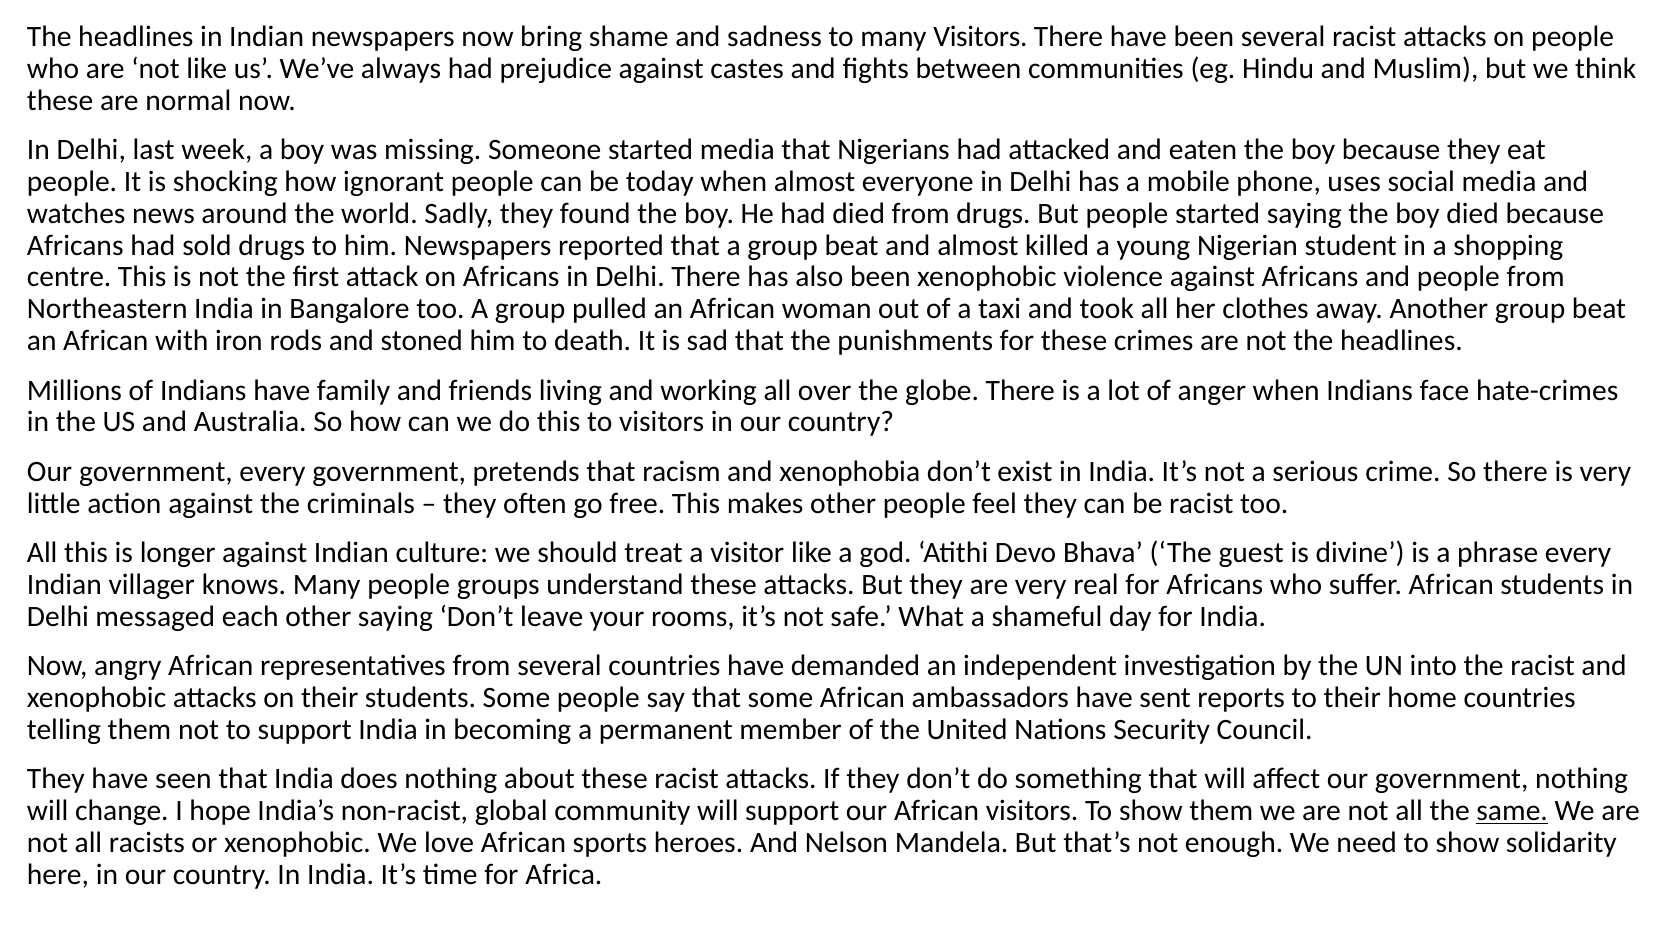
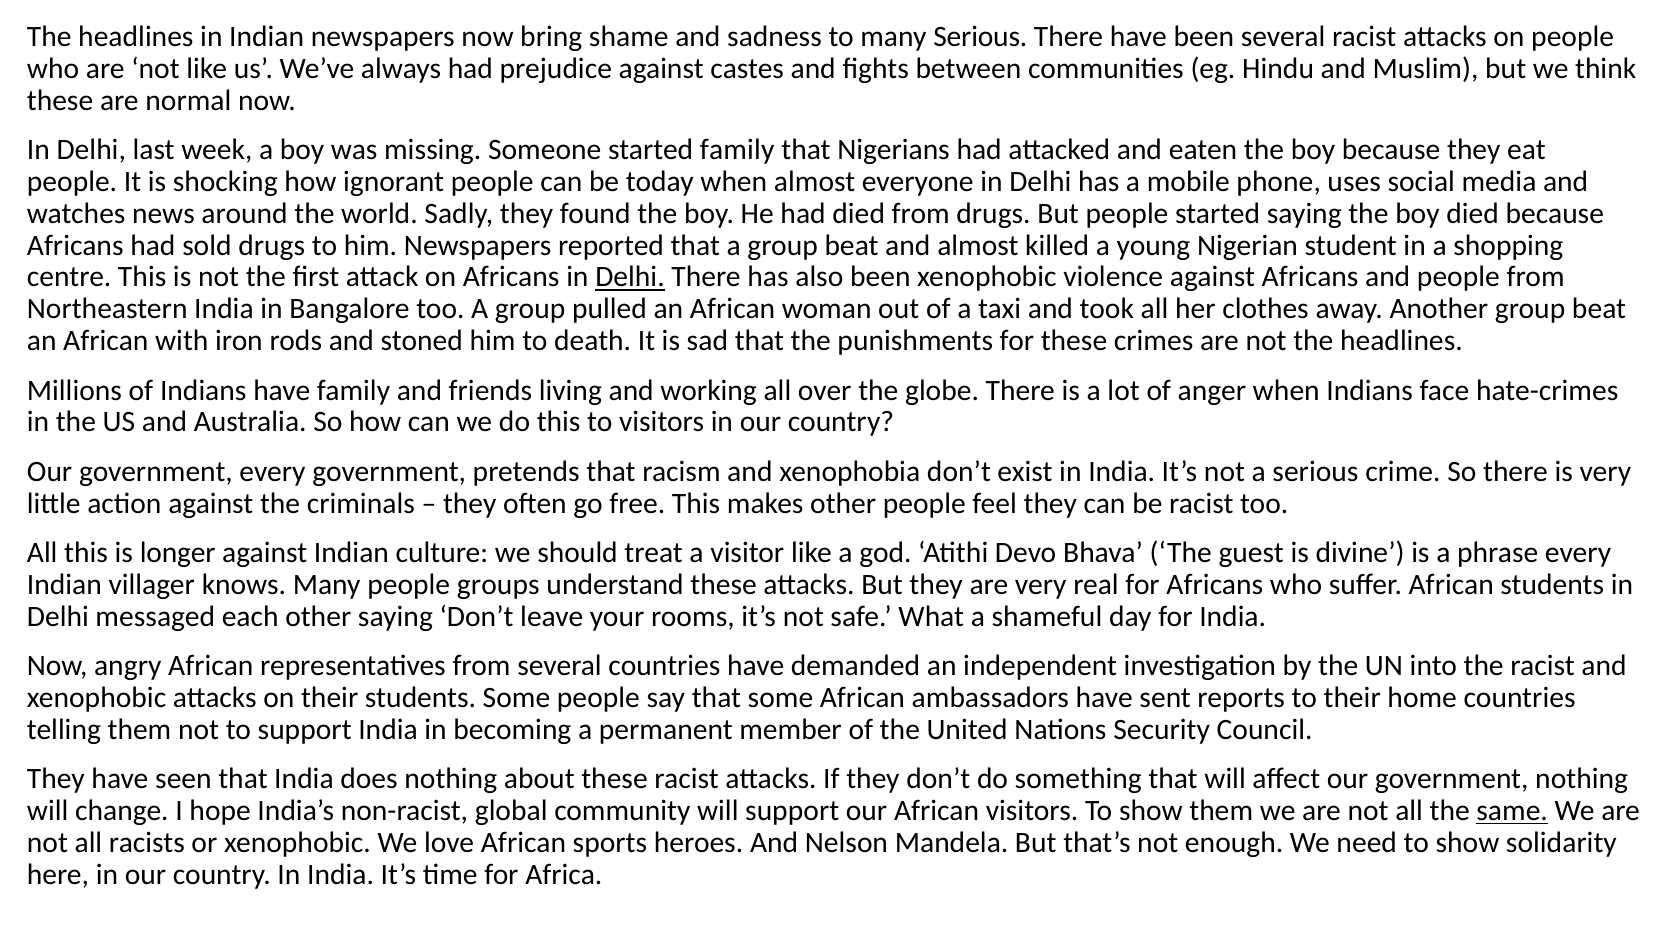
many Visitors: Visitors -> Serious (980, 36)
started media: media -> family (737, 150)
Delhi underline: none -> present (630, 277)
